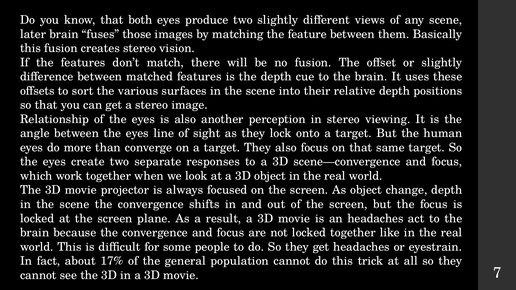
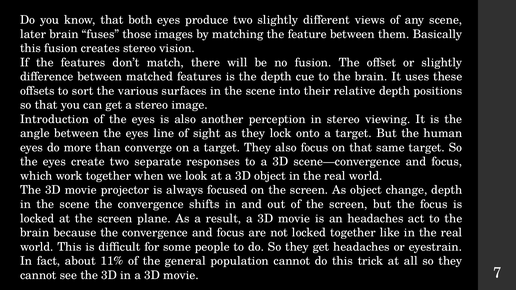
Relationship: Relationship -> Introduction (54, 119)
17%: 17% -> 11% (112, 261)
